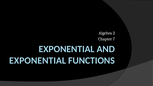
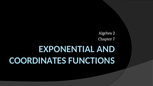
EXPONENTIAL: EXPONENTIAL -> COORDINATES (38, 61)
